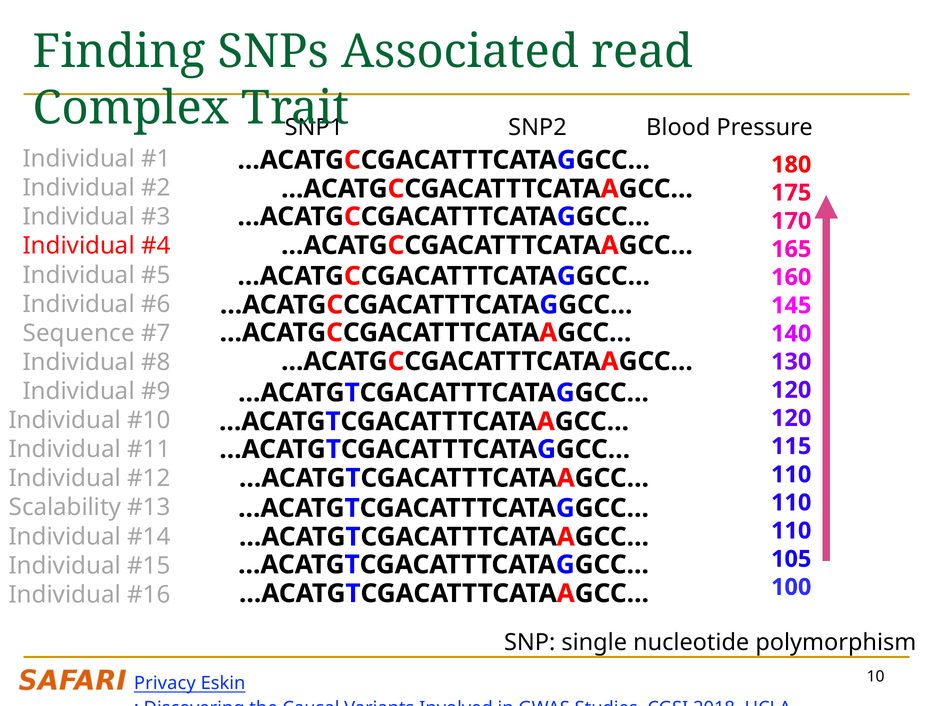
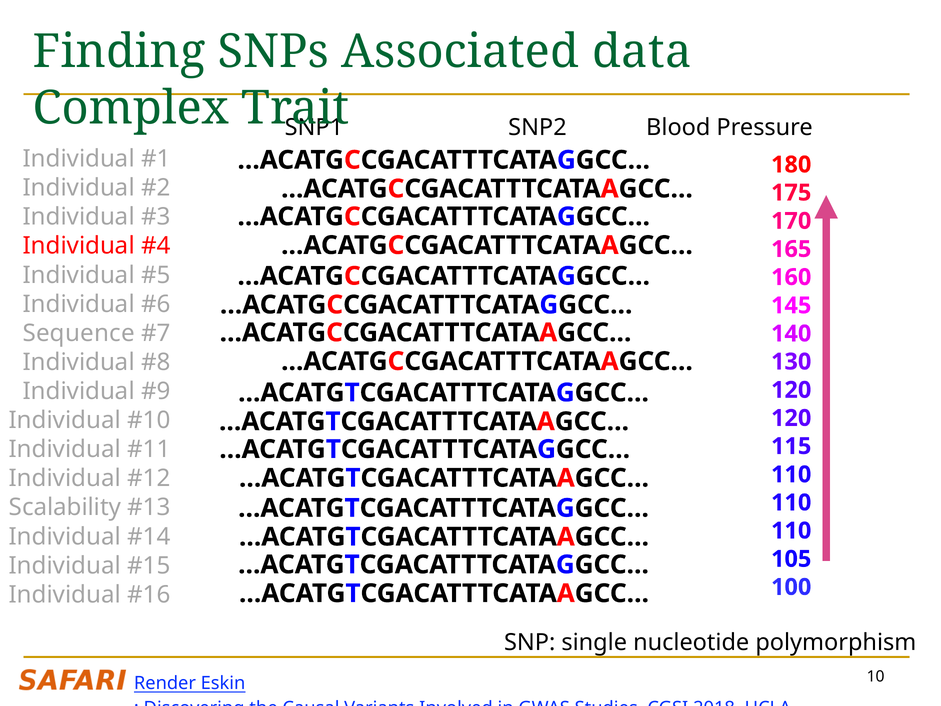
read: read -> data (642, 52)
Privacy: Privacy -> Render (165, 683)
